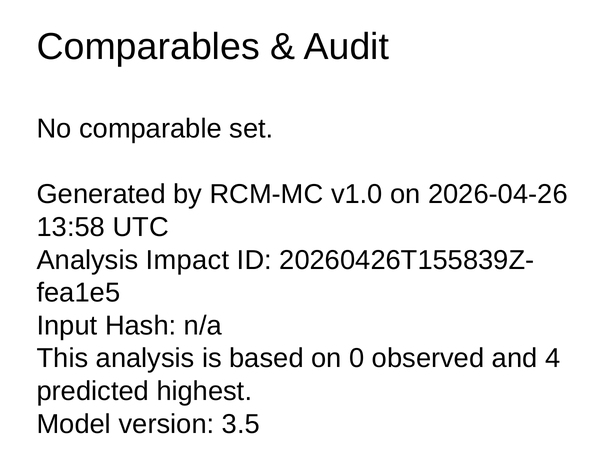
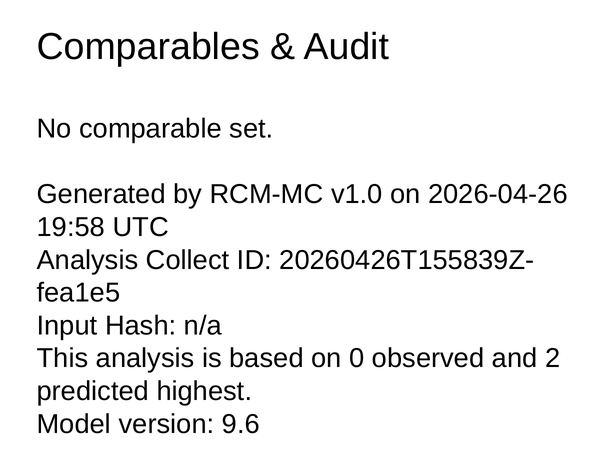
13:58: 13:58 -> 19:58 (71, 227)
Impact: Impact -> Collect (188, 260)
4: 4 -> 2 (553, 358)
3.5: 3.5 -> 9.6 (241, 424)
